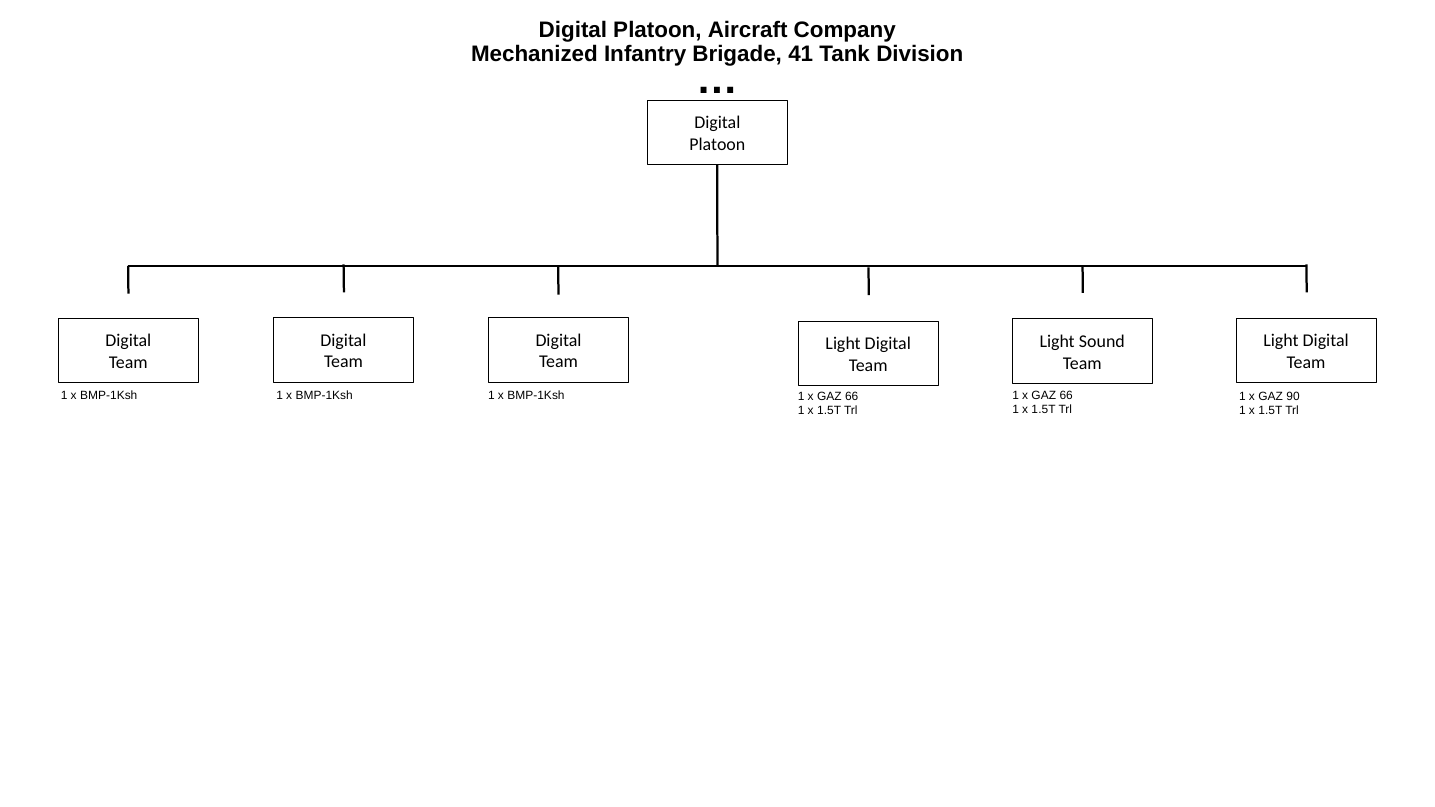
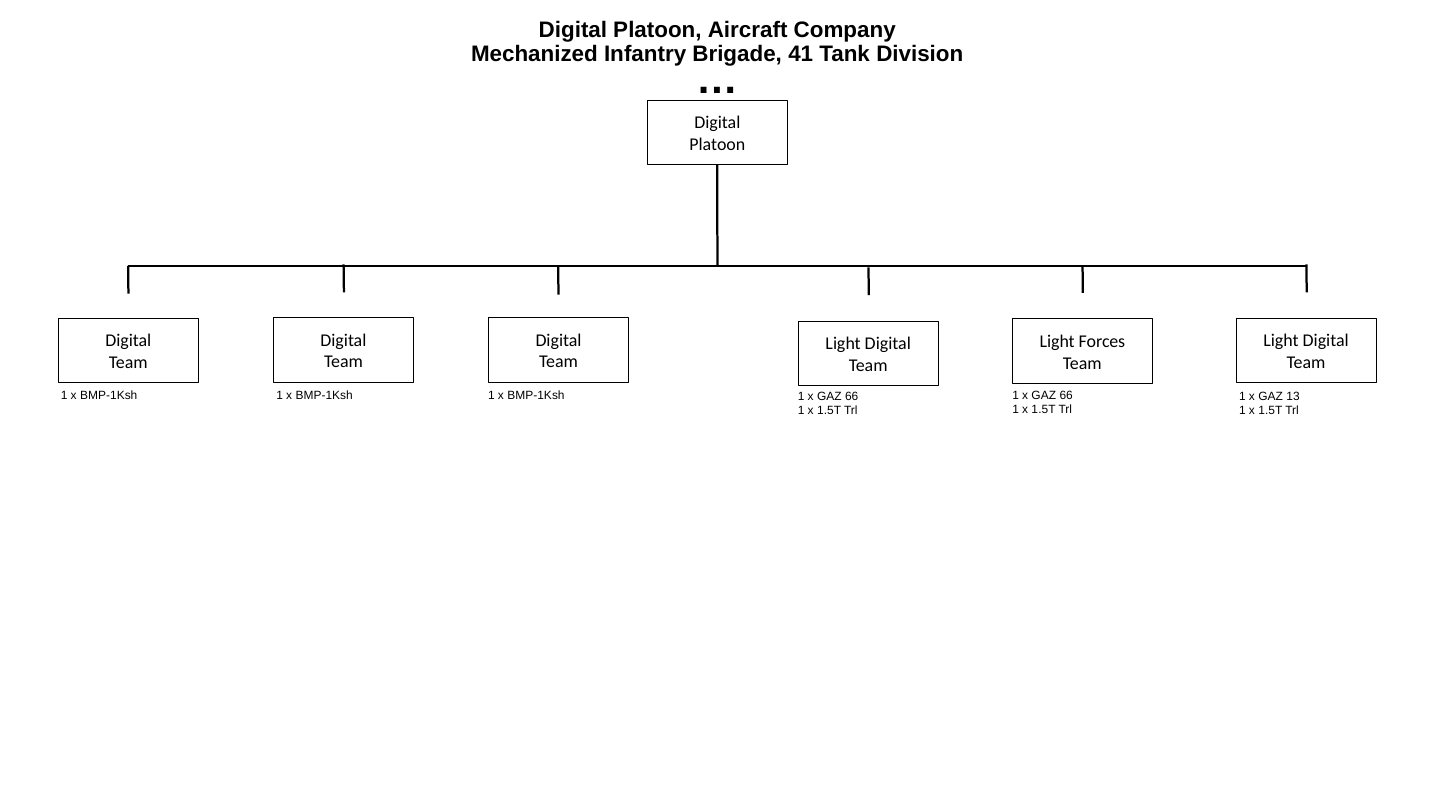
Sound: Sound -> Forces (1102, 342)
90: 90 -> 13 (1293, 397)
